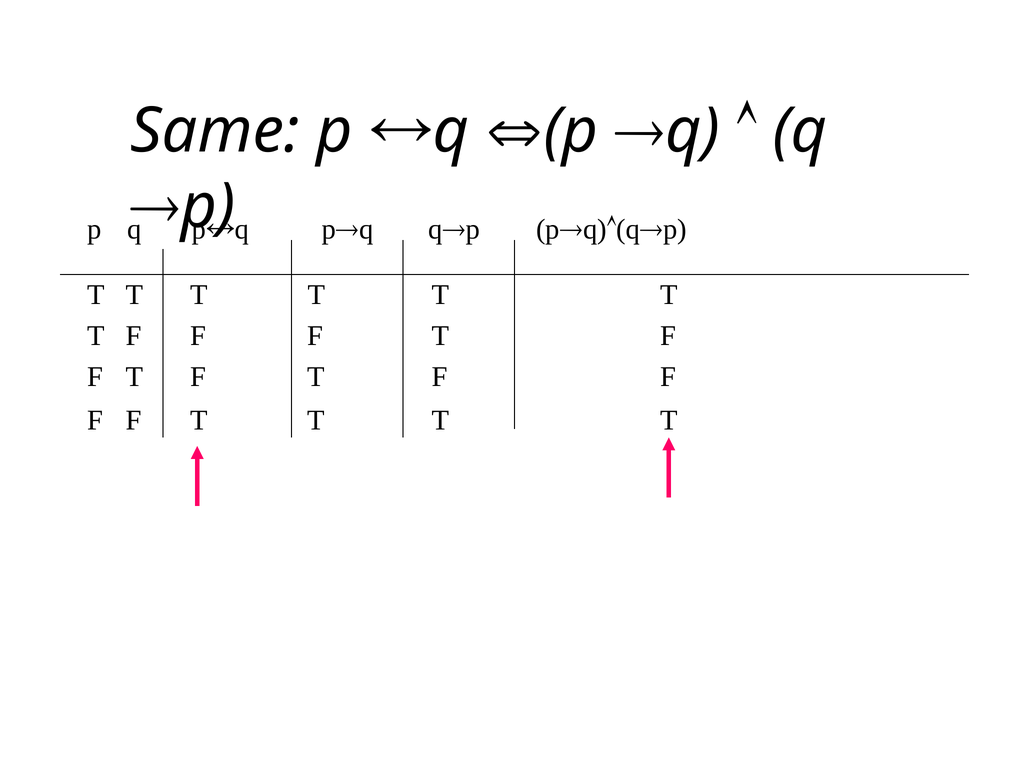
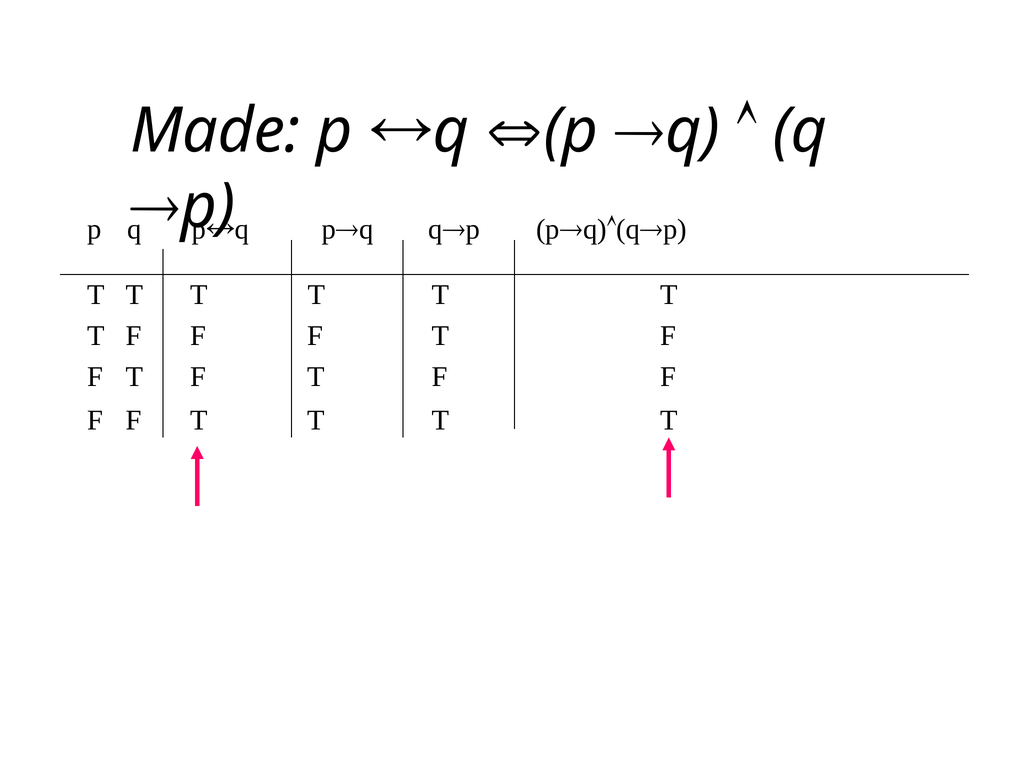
Same: Same -> Made (215, 131)
